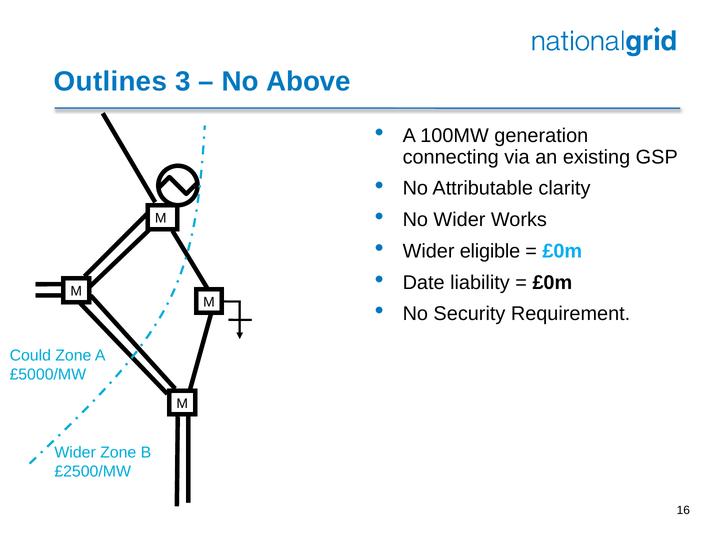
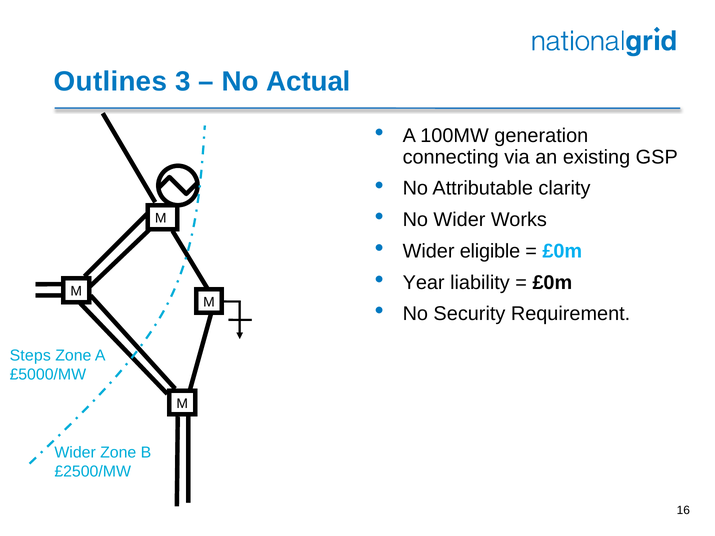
Above: Above -> Actual (309, 82)
Date: Date -> Year (424, 283)
Could: Could -> Steps (30, 356)
